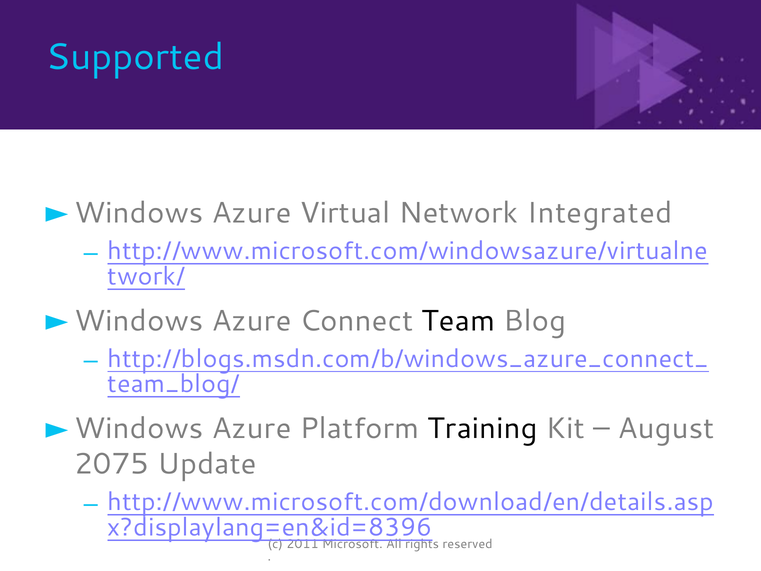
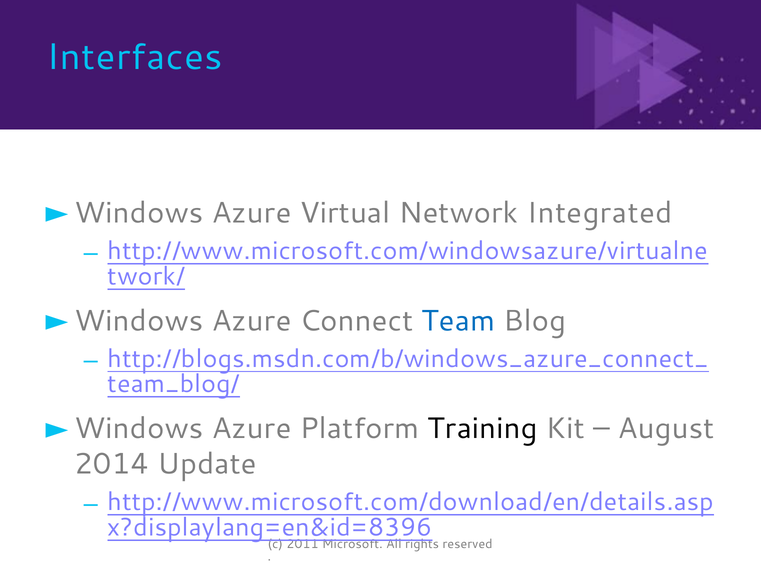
Supported: Supported -> Interfaces (135, 57)
Team colour: black -> blue (458, 321)
2075: 2075 -> 2014 (112, 464)
